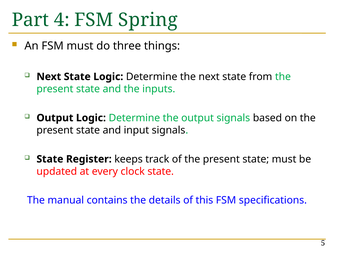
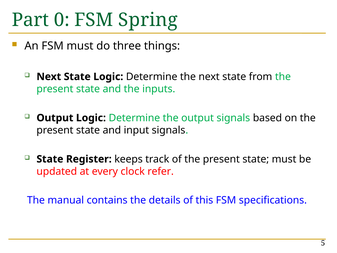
4: 4 -> 0 (62, 20)
clock state: state -> refer (161, 171)
